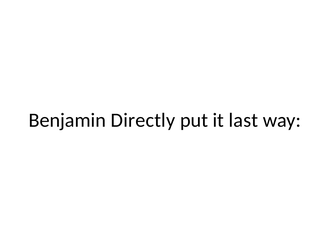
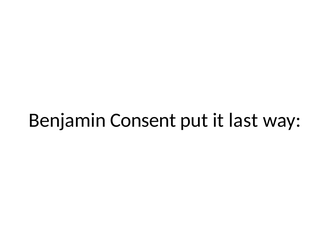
Directly: Directly -> Consent (143, 120)
